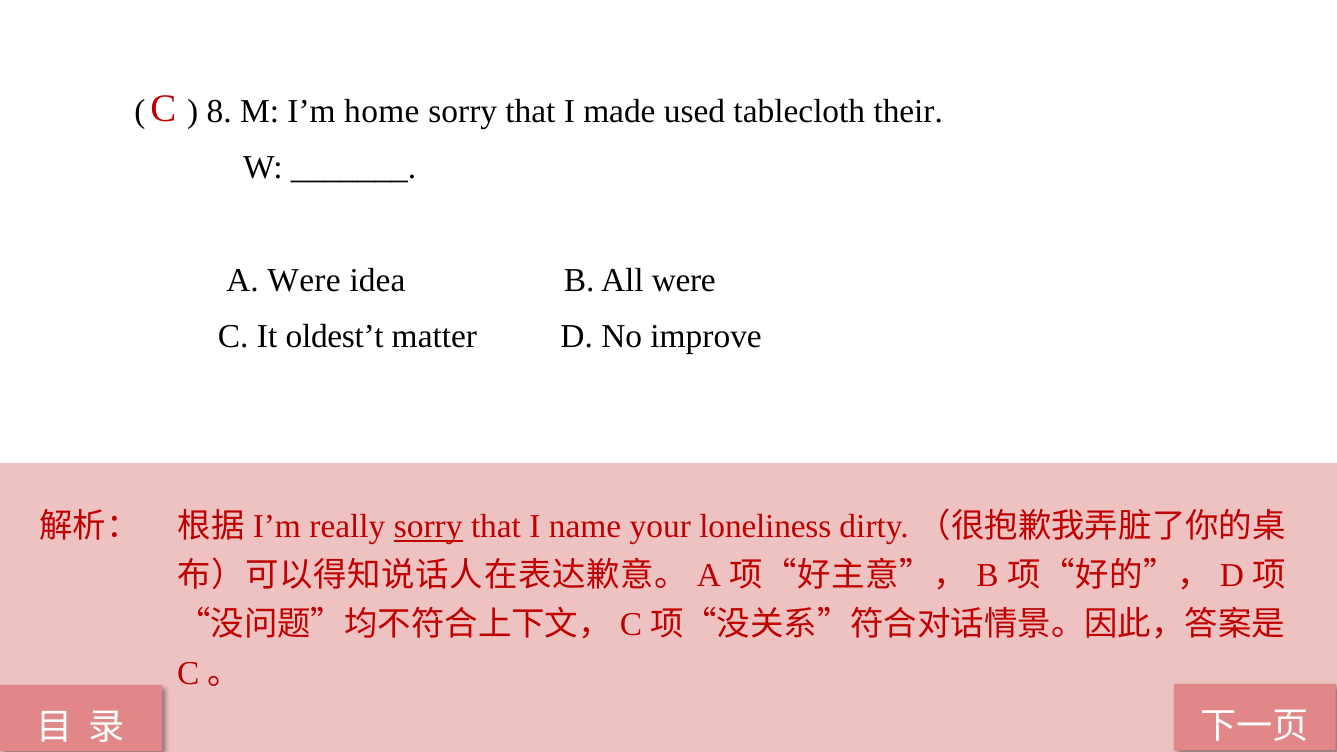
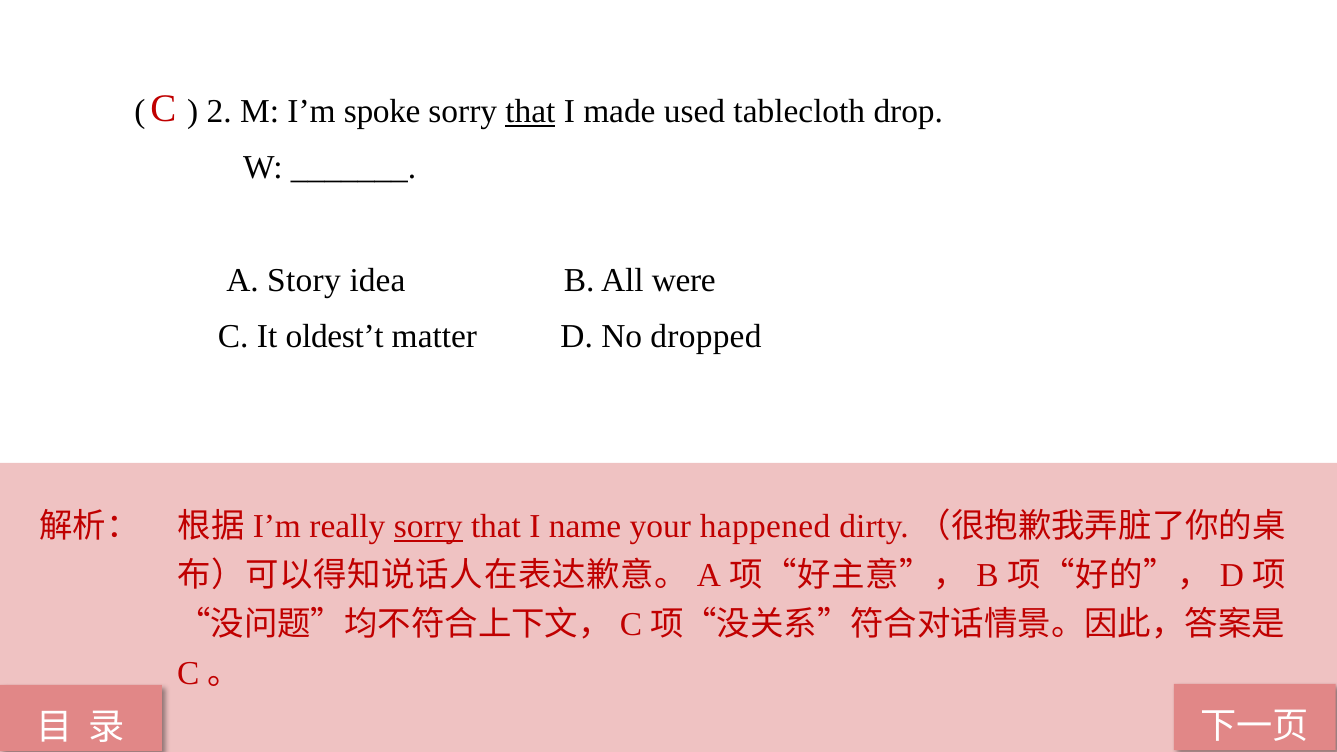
8: 8 -> 2 (219, 112)
home: home -> spoke (382, 112)
that underline: none -> present (530, 112)
their: their -> drop (908, 112)
A Were: Were -> Story (304, 280)
improve: improve -> dropped (706, 336)
loneliness: loneliness -> happened (765, 527)
